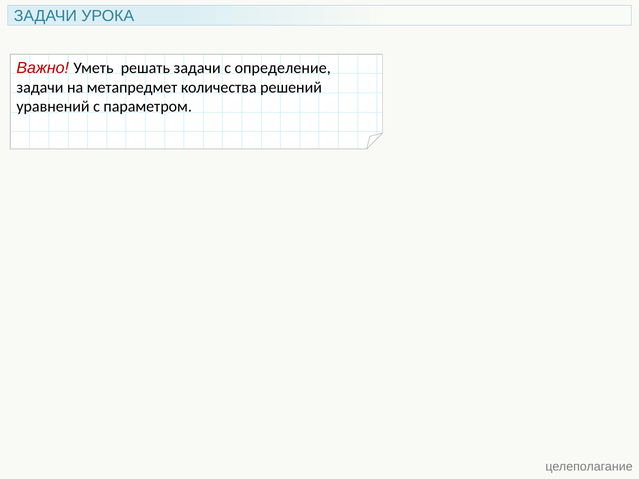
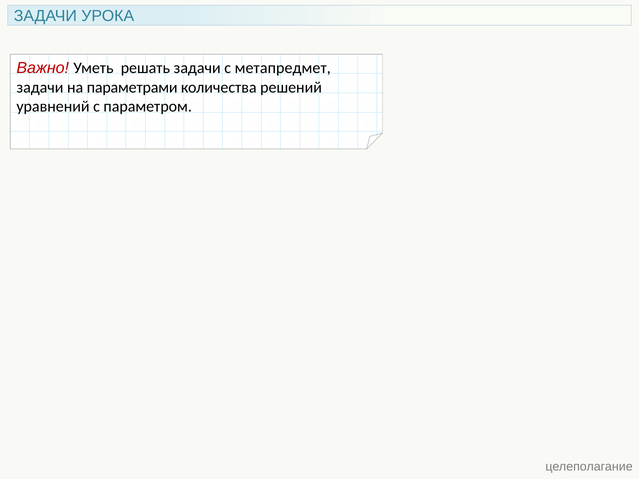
определение: определение -> метапредмет (283, 68)
метапредмет: метапредмет -> параметрами (132, 87)
